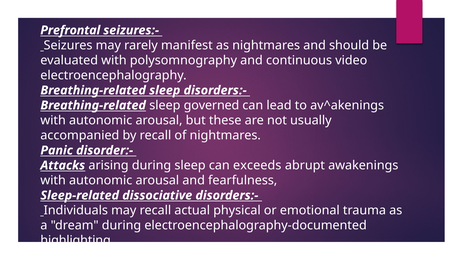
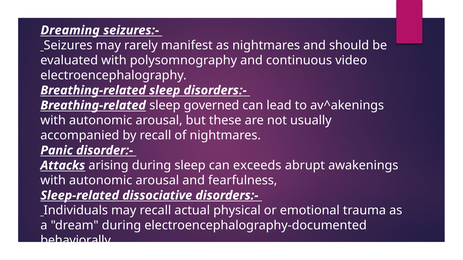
Prefrontal: Prefrontal -> Dreaming (70, 30)
highlighting: highlighting -> behaviorally (77, 241)
